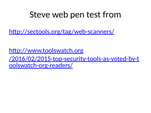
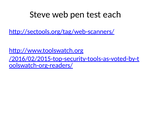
from: from -> each (112, 15)
